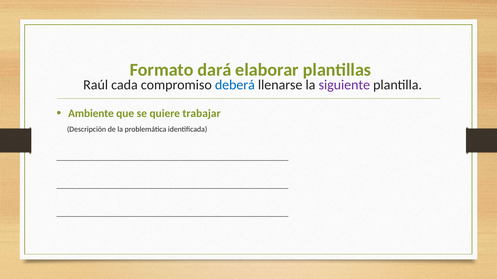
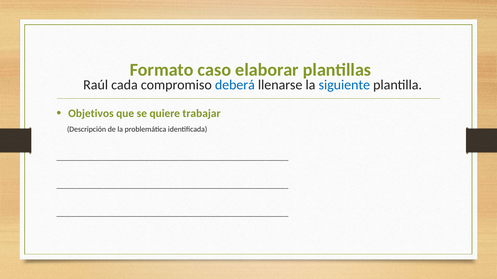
dará: dará -> caso (214, 70)
siguiente colour: purple -> blue (344, 85)
Ambiente: Ambiente -> Objetivos (91, 114)
